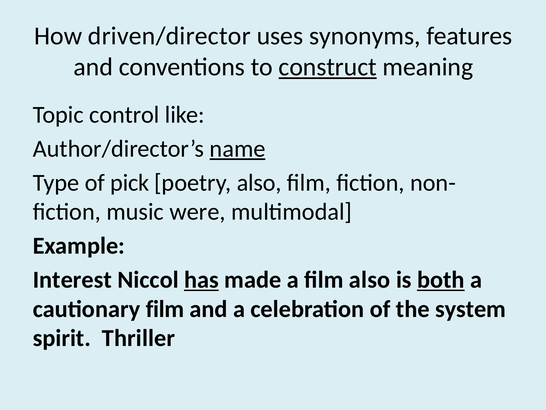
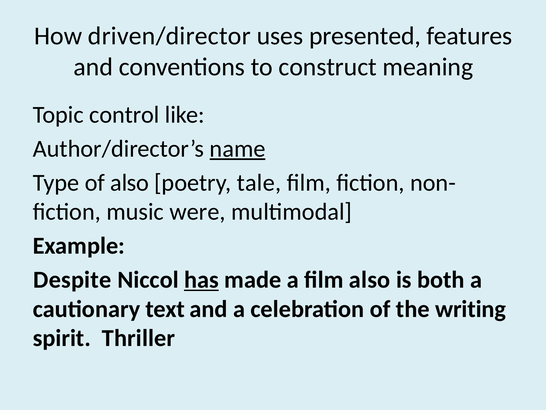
synonyms: synonyms -> presented (365, 36)
construct underline: present -> none (328, 67)
of pick: pick -> also (130, 183)
poetry also: also -> tale (259, 183)
Interest: Interest -> Despite (72, 280)
both underline: present -> none (441, 280)
cautionary film: film -> text (165, 309)
system: system -> writing (471, 309)
